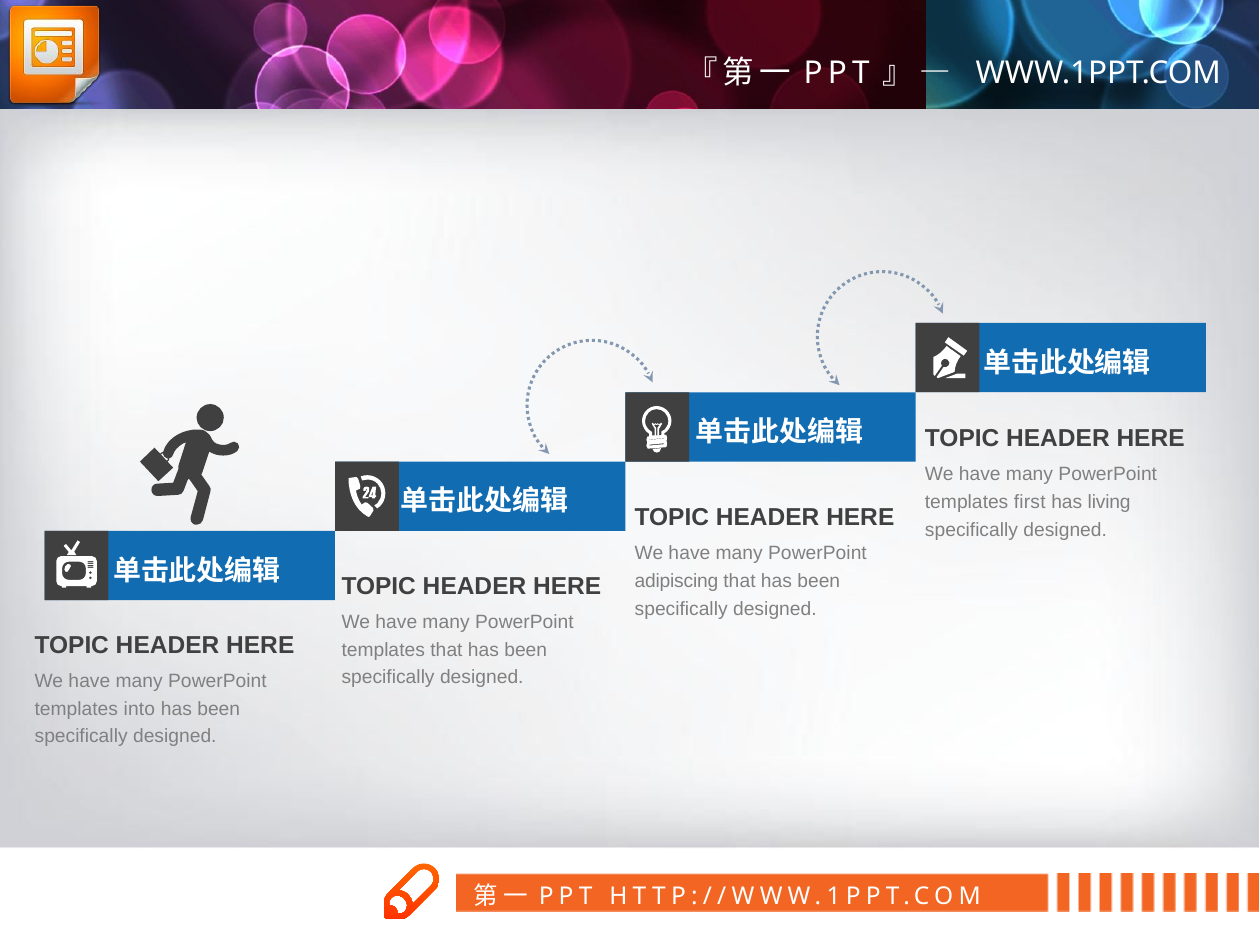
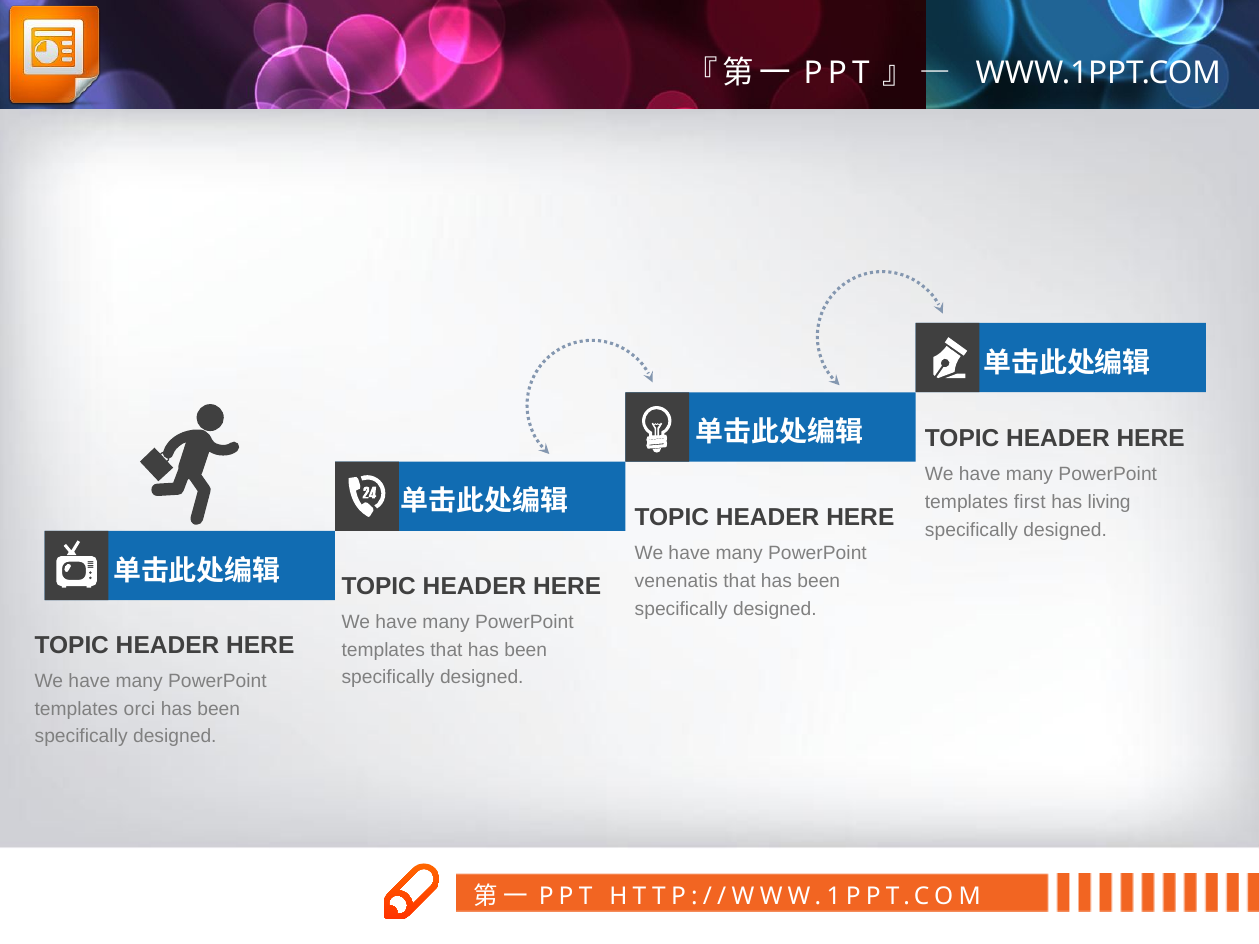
adipiscing: adipiscing -> venenatis (676, 581)
into: into -> orci (139, 709)
